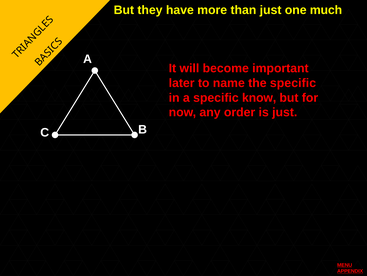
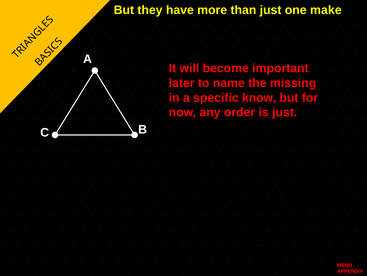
much: much -> make (326, 10)
the specific: specific -> missing (293, 83)
